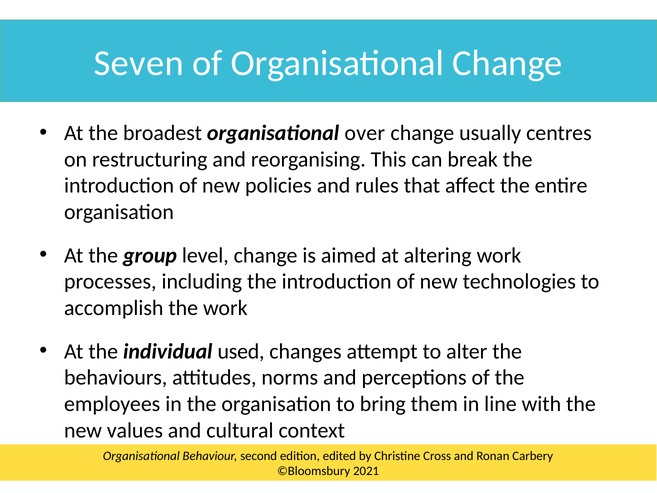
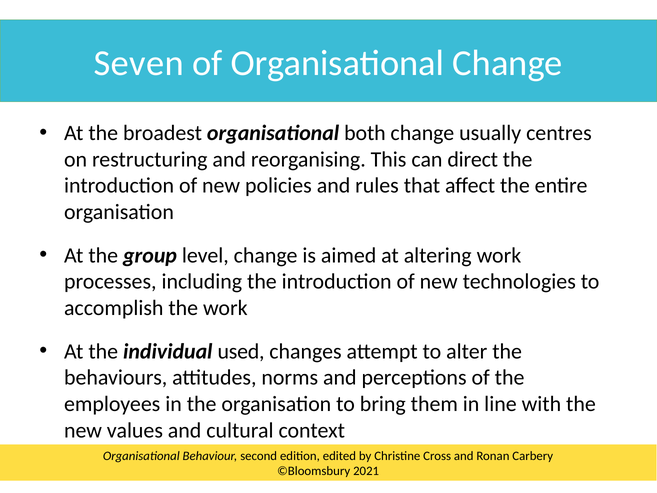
over: over -> both (365, 133)
break: break -> direct (473, 159)
